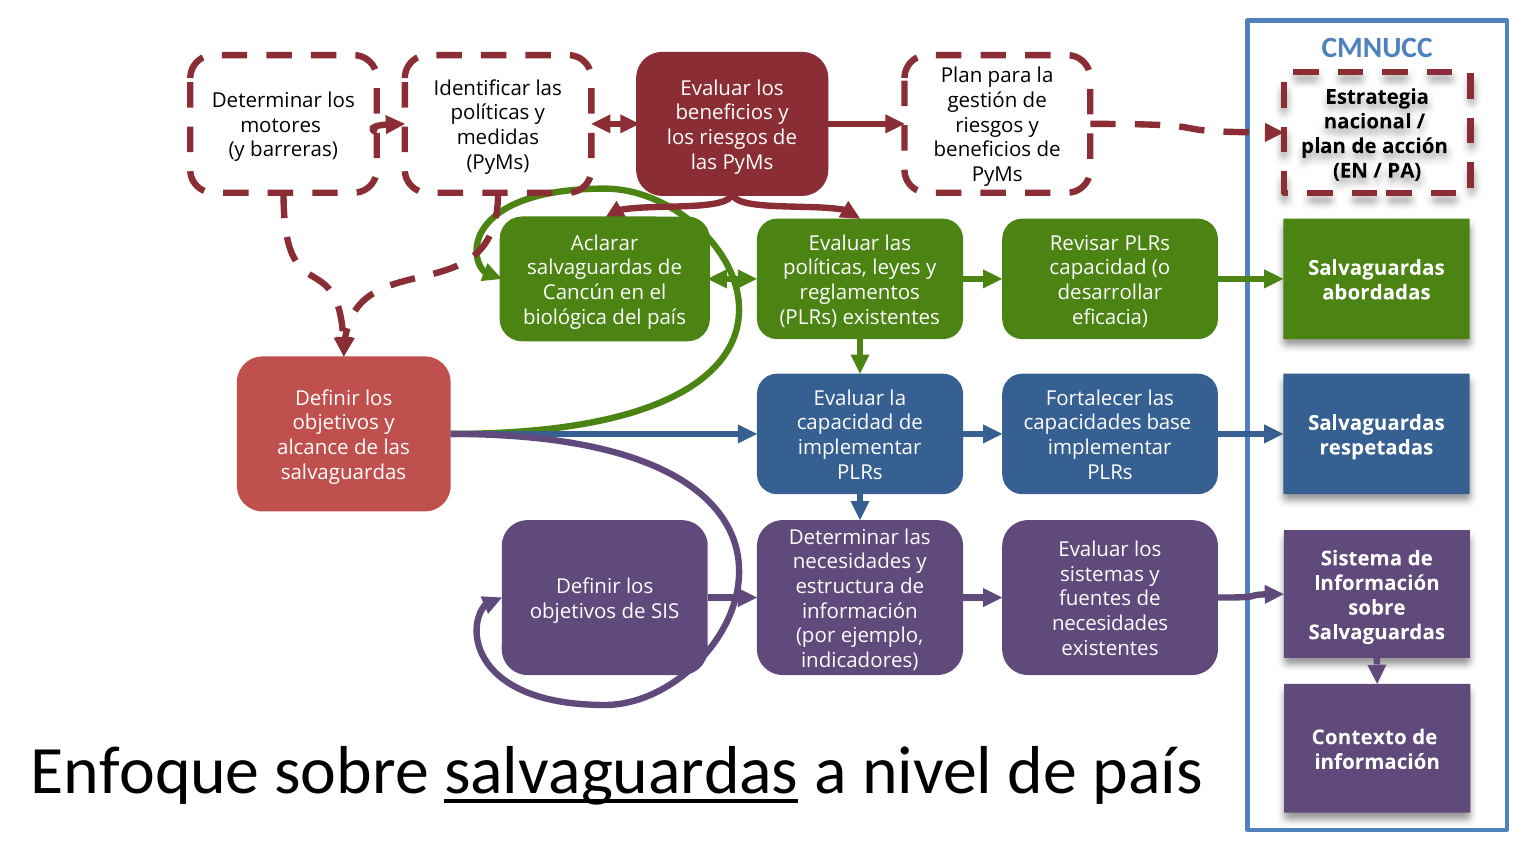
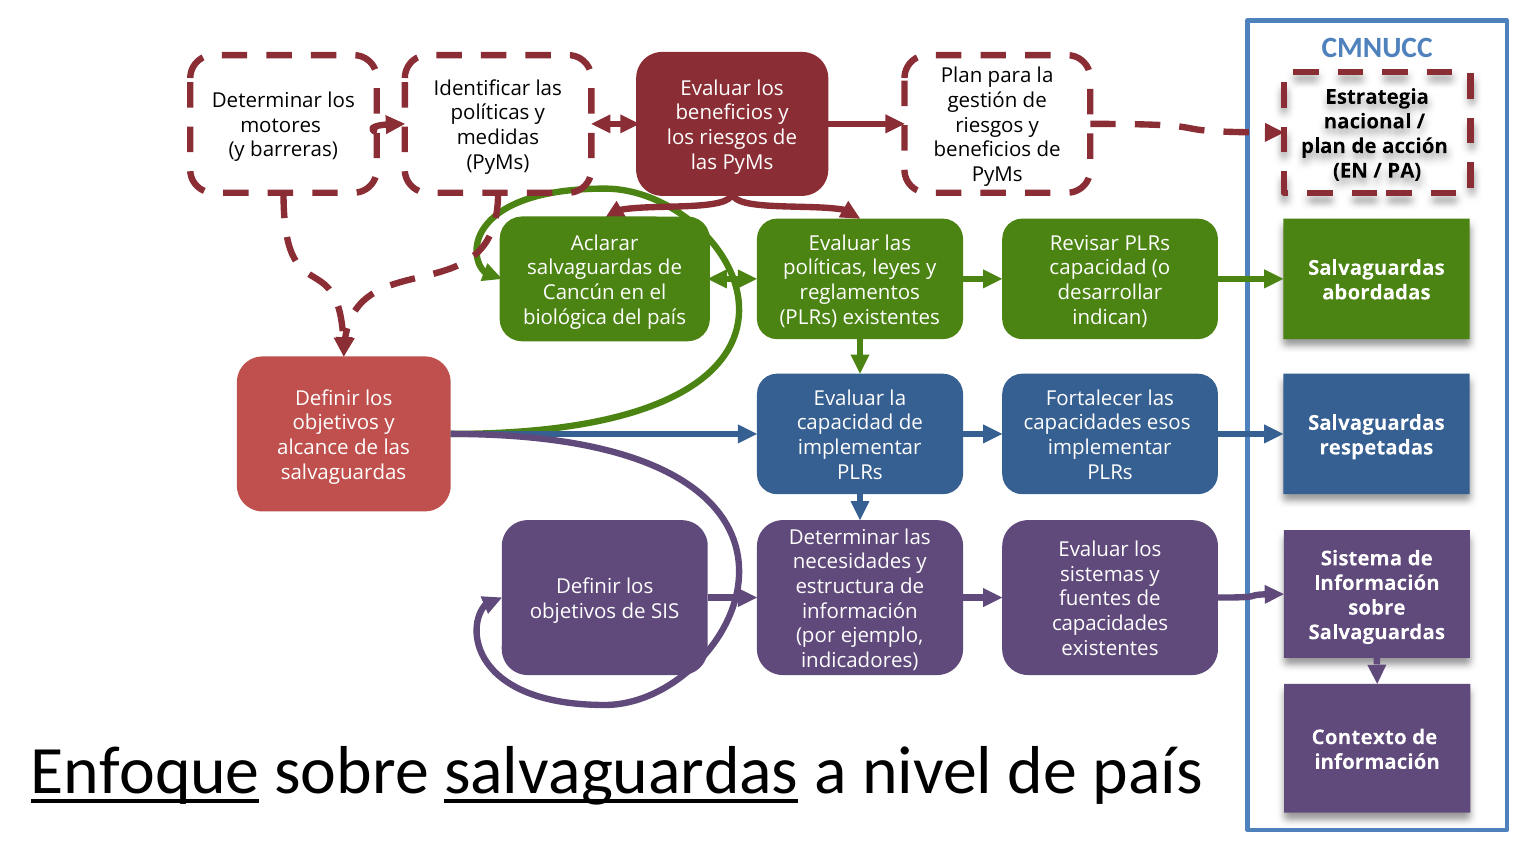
eficacia: eficacia -> indican (1110, 317)
base: base -> esos (1169, 423)
necesidades: necesidades -> capacidades (1110, 624)
Enfoque underline: none -> present (145, 771)
